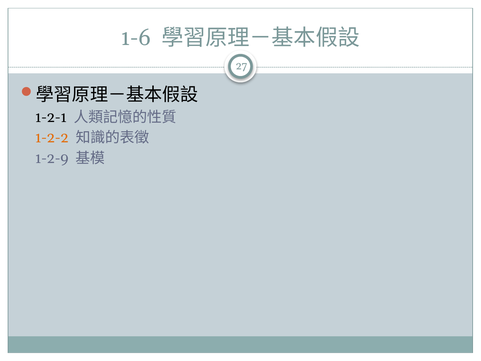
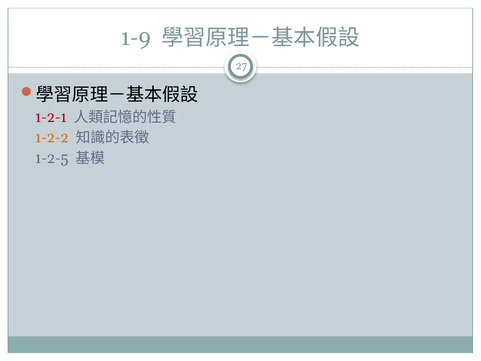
1-6: 1-6 -> 1-9 (136, 38)
1-2-1 colour: black -> red (51, 117)
1-2-9: 1-2-9 -> 1-2-5 (52, 158)
